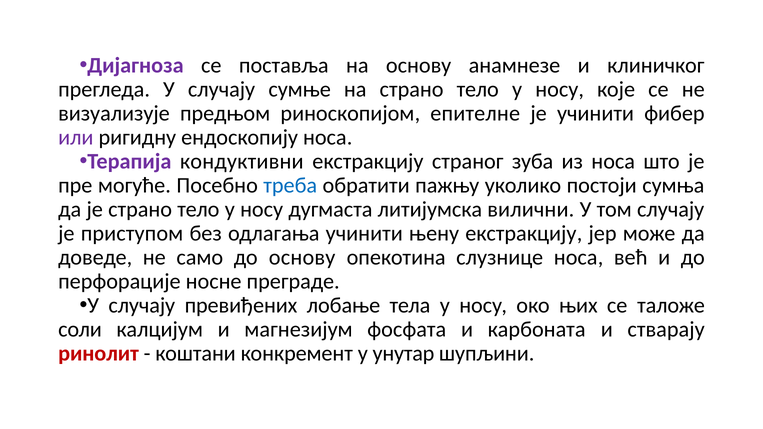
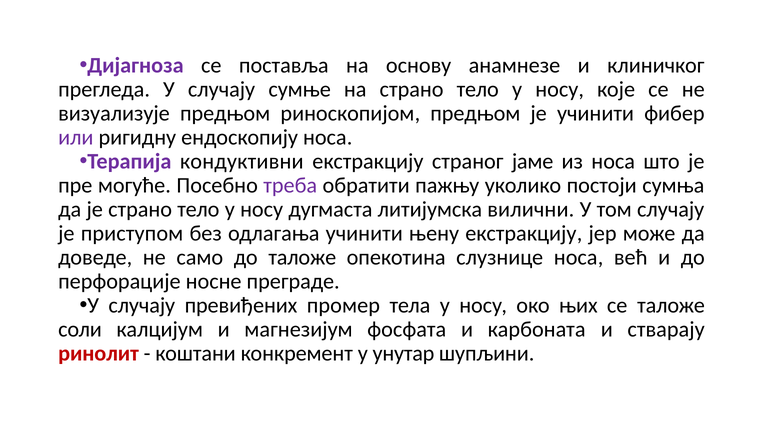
риноскопијом епителне: епителне -> предњом (475, 113)
зуба: зуба -> јаме (533, 161)
треба colour: blue -> purple (290, 185)
до основу: основу -> таложе (302, 257)
лобање: лобање -> промер (343, 305)
